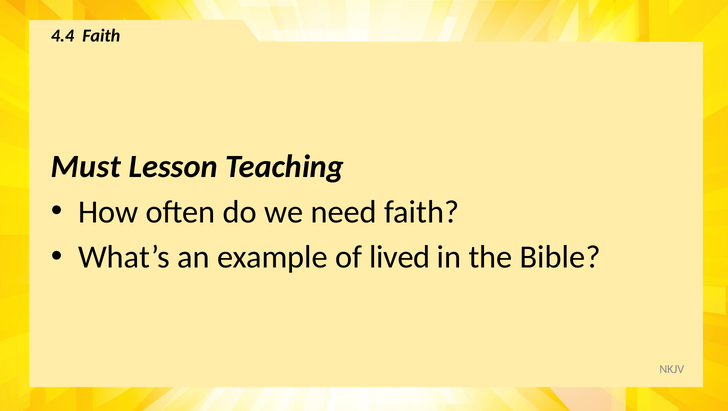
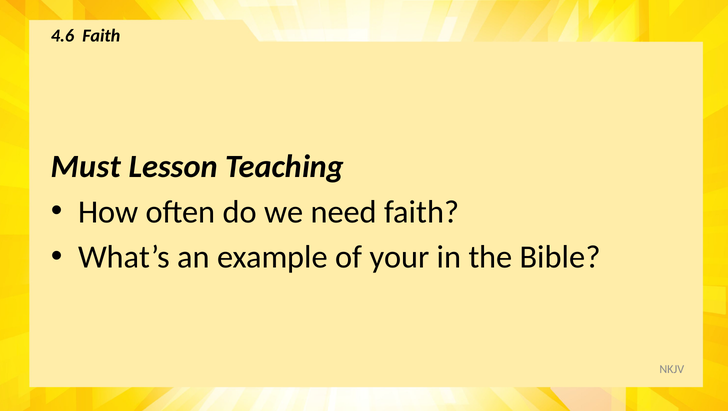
4.4: 4.4 -> 4.6 (63, 35)
lived: lived -> your (400, 257)
